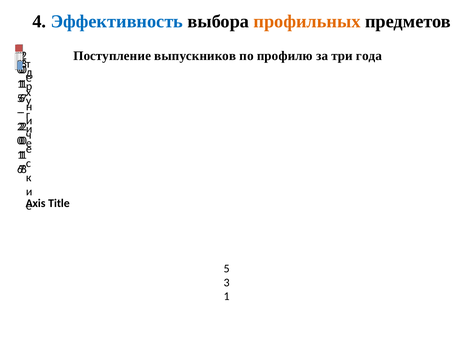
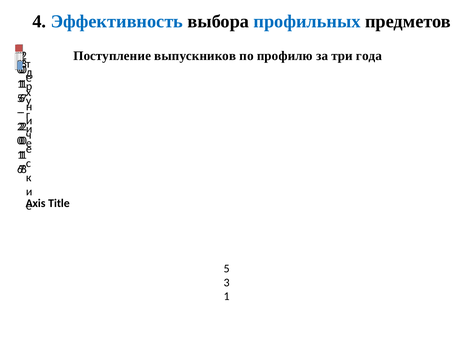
профильных colour: orange -> blue (307, 22)
